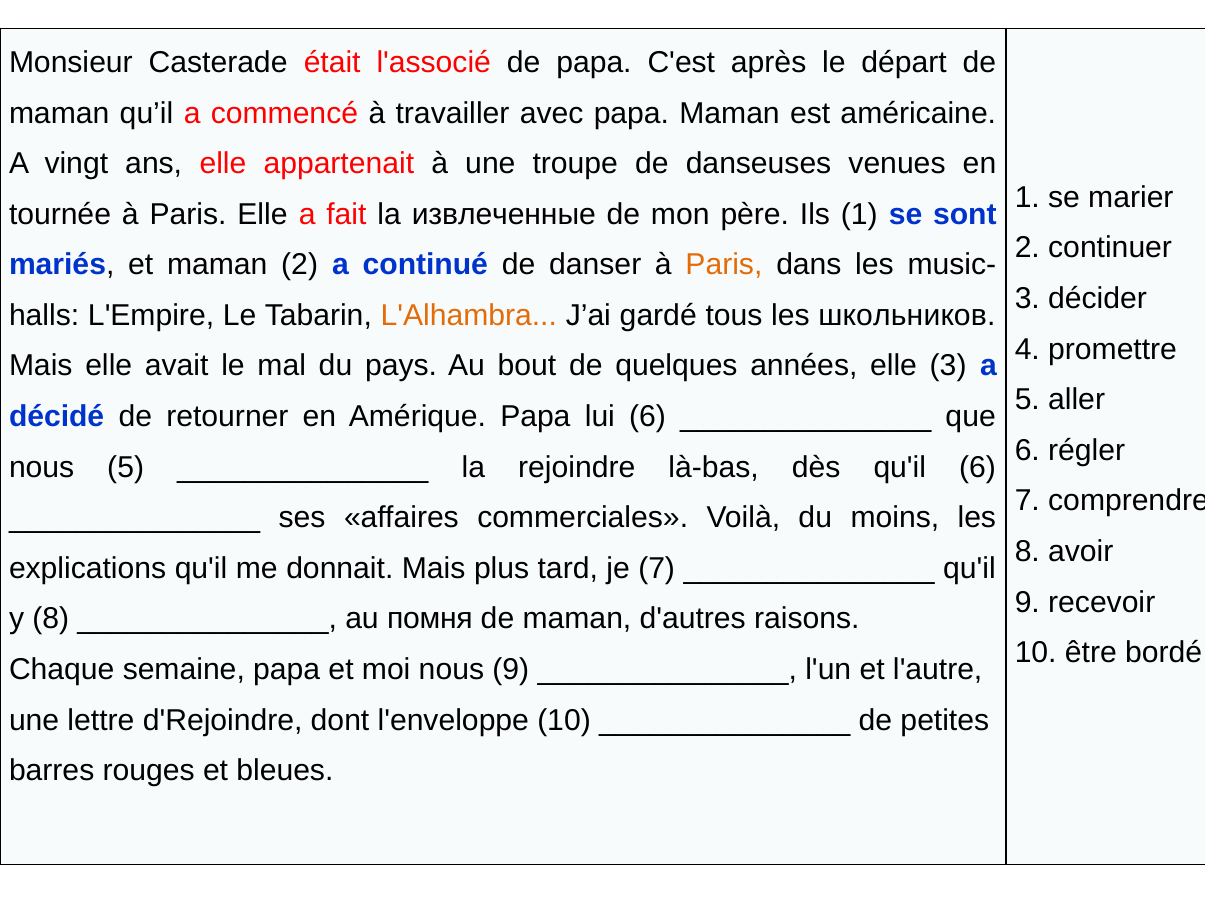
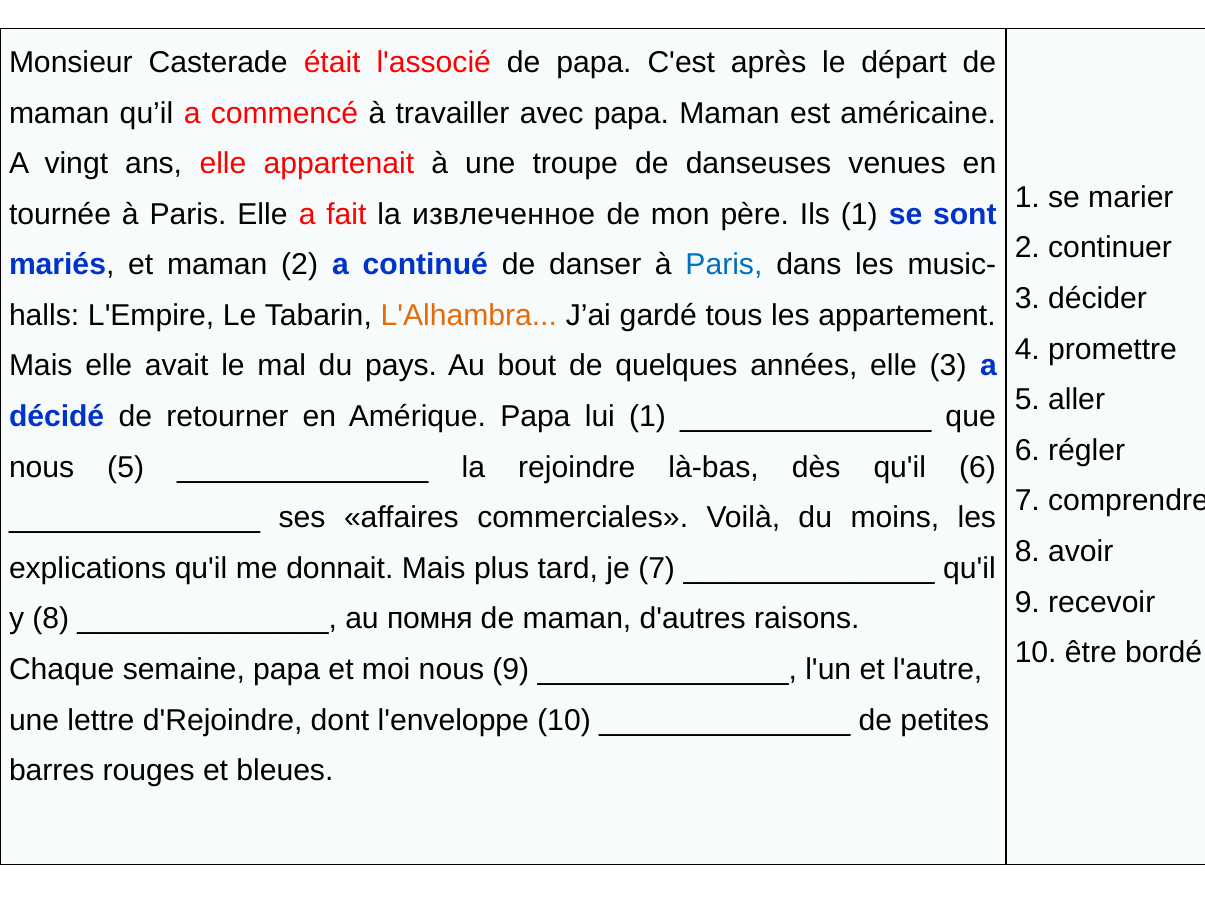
извлеченные: извлеченные -> извлеченное (504, 214)
Paris colour: orange -> blue (724, 265)
школьников: школьников -> appartement (907, 315)
lui 6: 6 -> 1 (648, 416)
